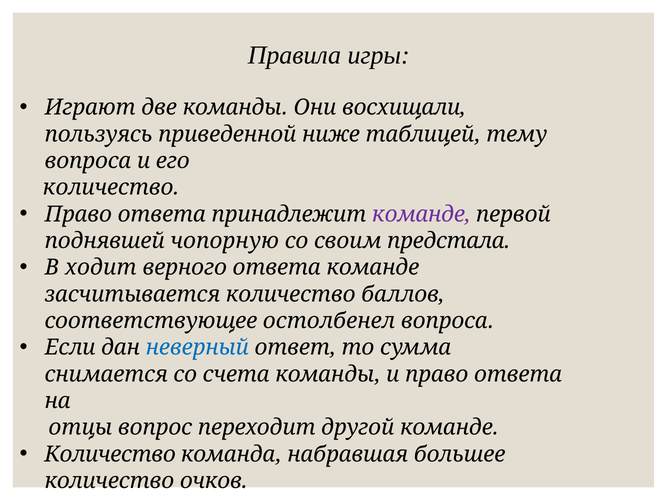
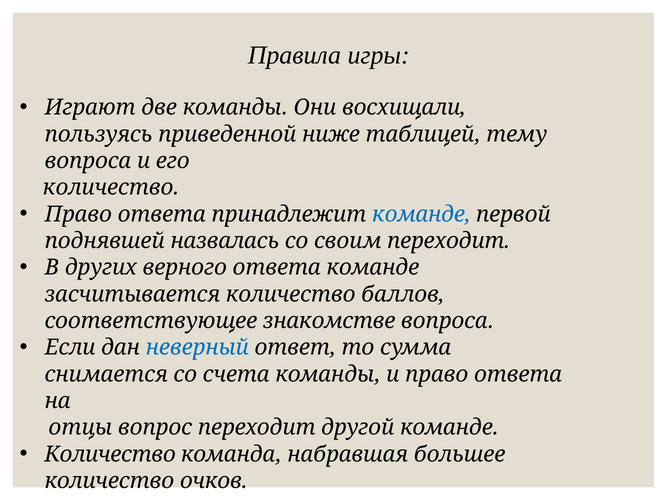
команде colour: purple -> blue (421, 214)
чопорную: чопорную -> назвалась (225, 241)
своим предстала: предстала -> переходит (449, 241)
ходит: ходит -> других (101, 268)
остолбенел: остолбенел -> знакомстве (329, 321)
